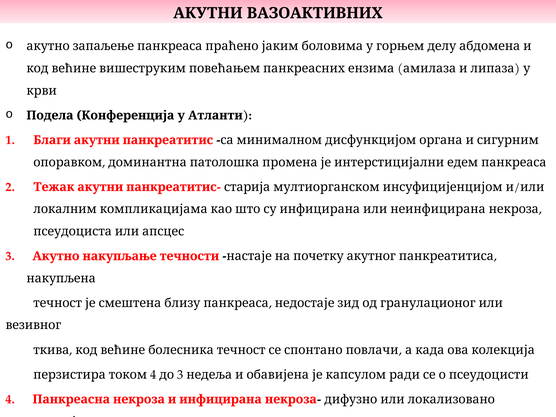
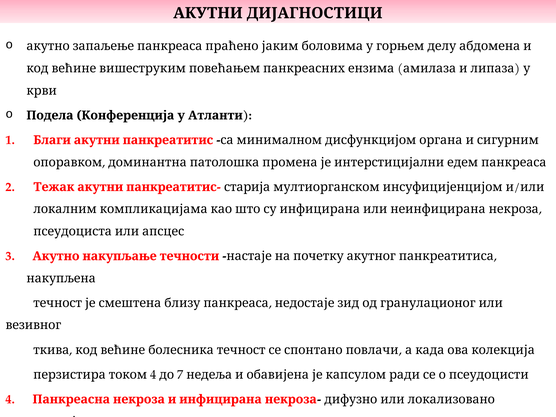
ВАЗОАКТИВНИХ: ВАЗОАКТИВНИХ -> ДИЈАГНОСТИЦИ (315, 13)
4 3: 3 -> 7 (180, 375)
